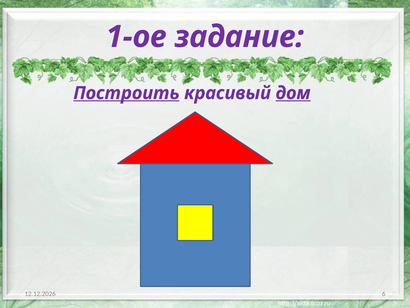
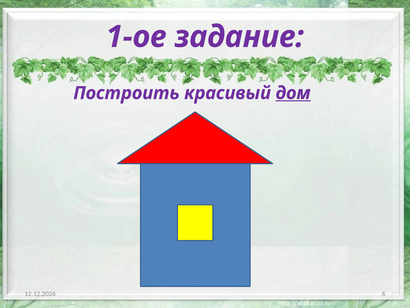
Построить underline: present -> none (126, 93)
